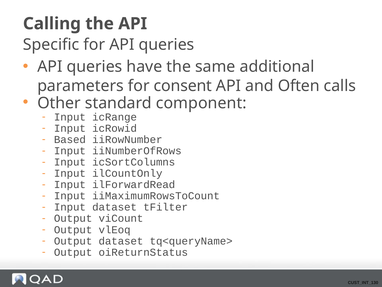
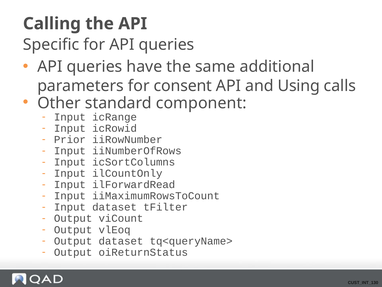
Often: Often -> Using (299, 86)
Based: Based -> Prior (70, 139)
